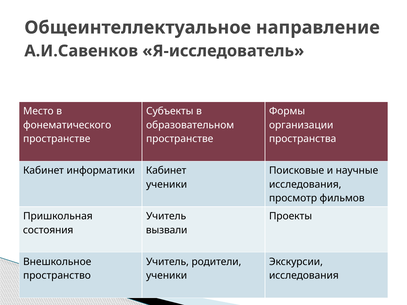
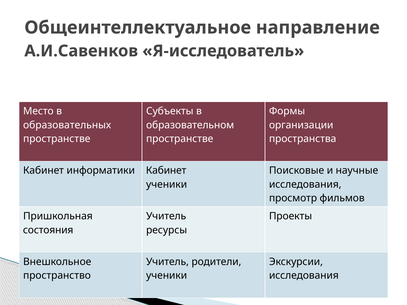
фонематического: фонематического -> образовательных (67, 125)
вызвали: вызвали -> ресурсы (167, 230)
